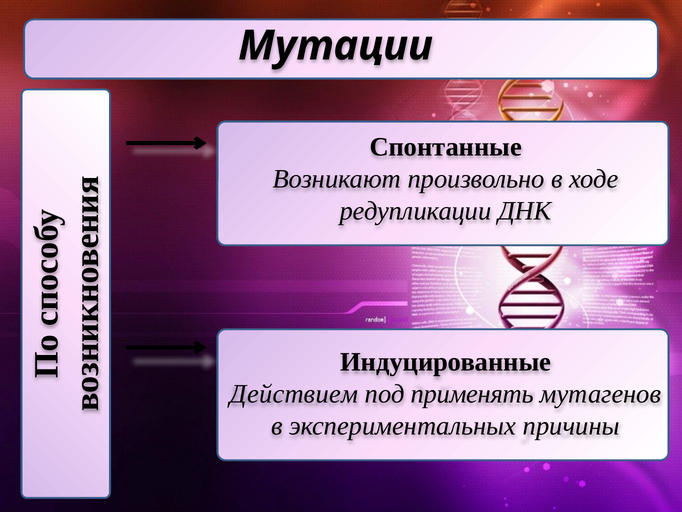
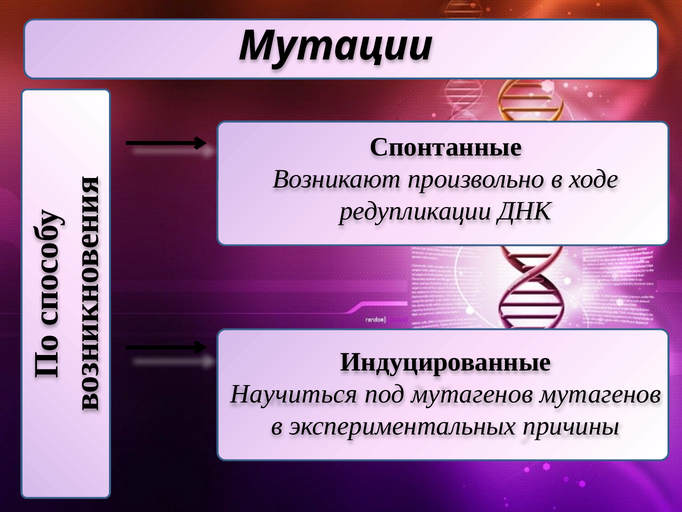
Действием: Действием -> Научиться (294, 393)
под применять: применять -> мутагенов (472, 393)
